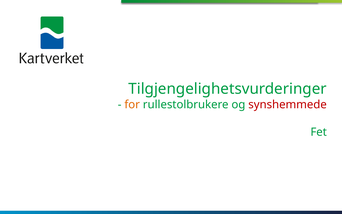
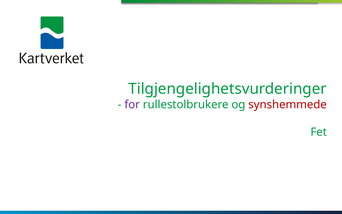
for colour: orange -> purple (132, 105)
